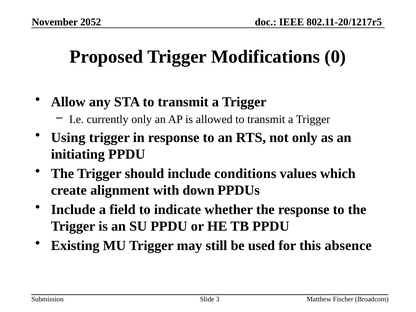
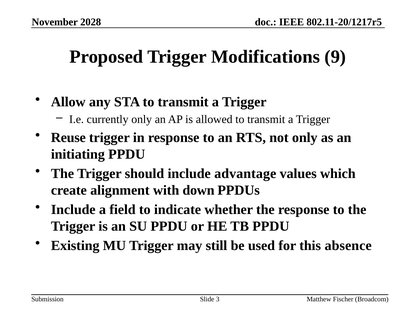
2052: 2052 -> 2028 (91, 22)
0: 0 -> 9 (335, 57)
Using: Using -> Reuse (68, 137)
conditions: conditions -> advantage (245, 174)
